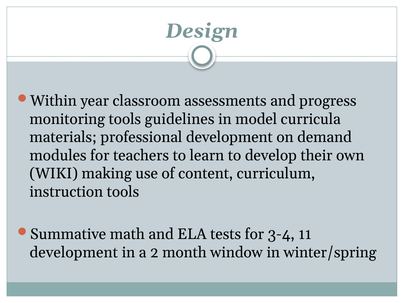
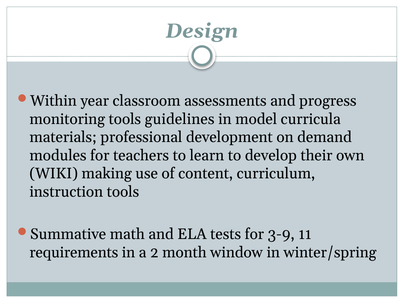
3-4: 3-4 -> 3-9 (281, 234)
development: development -> requirements (74, 252)
